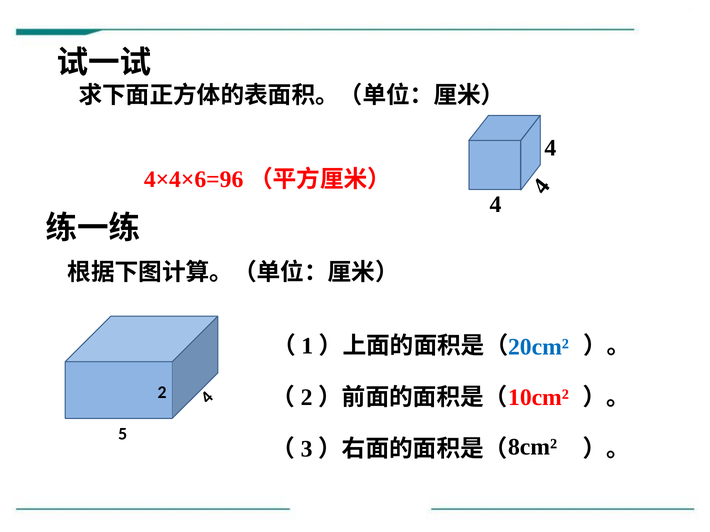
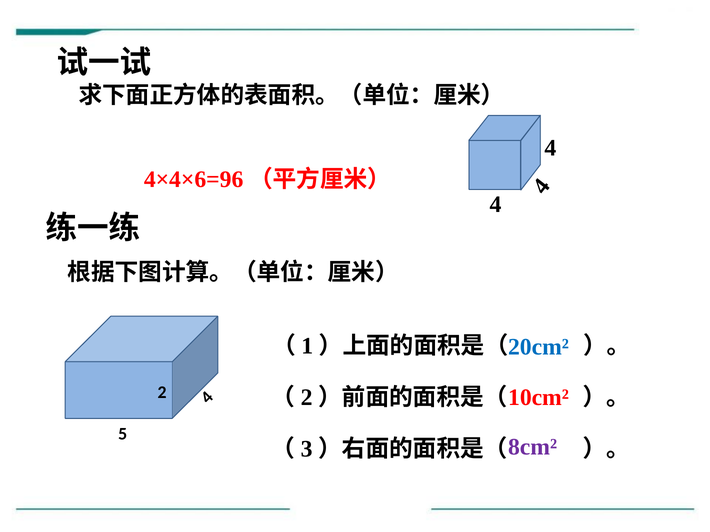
8cm² colour: black -> purple (533, 447)
